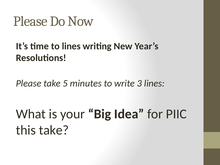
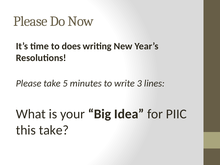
to lines: lines -> does (71, 46)
